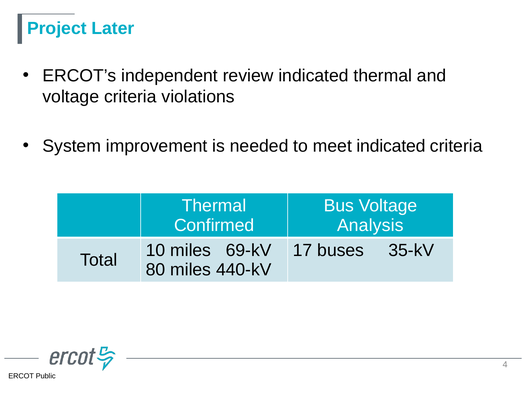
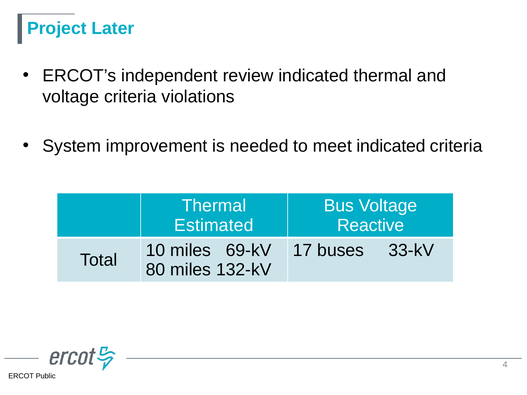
Confirmed: Confirmed -> Estimated (214, 226)
Analysis: Analysis -> Reactive (371, 226)
35-kV: 35-kV -> 33-kV (411, 250)
440-kV: 440-kV -> 132-kV (244, 270)
